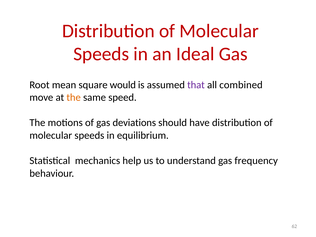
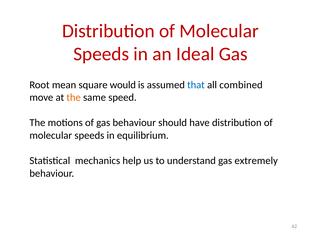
that colour: purple -> blue (196, 85)
gas deviations: deviations -> behaviour (134, 123)
frequency: frequency -> extremely (256, 161)
